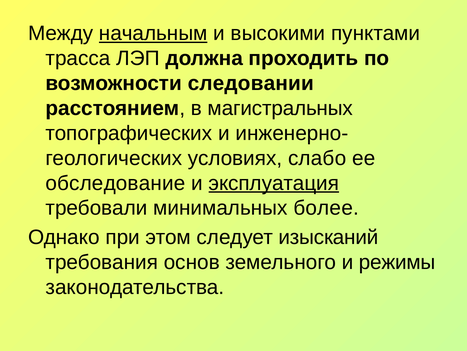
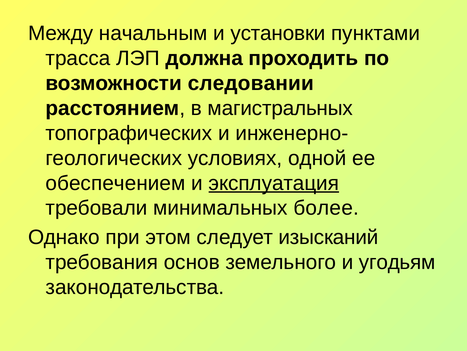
начальным underline: present -> none (153, 33)
высокими: высокими -> установки (278, 33)
слабо: слабо -> одной (317, 158)
обследование: обследование -> обеспечением (115, 183)
режимы: режимы -> угодьям (397, 262)
